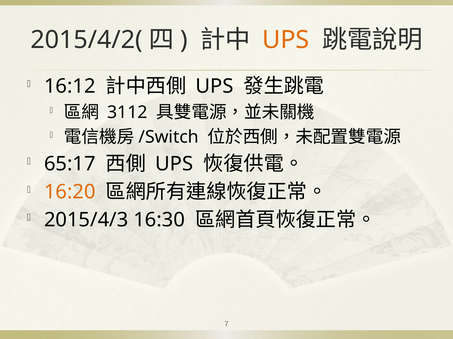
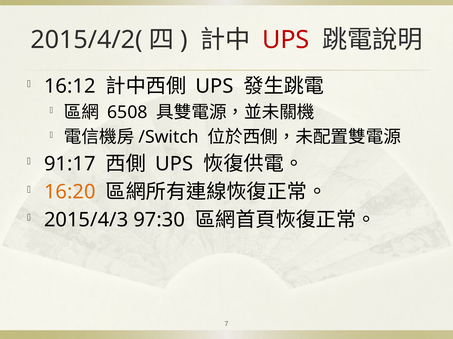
UPS colour: orange -> red (286, 40)
3112: 3112 -> 6508 (127, 113)
65:17: 65:17 -> 91:17 (70, 164)
16:30: 16:30 -> 97:30 (159, 220)
